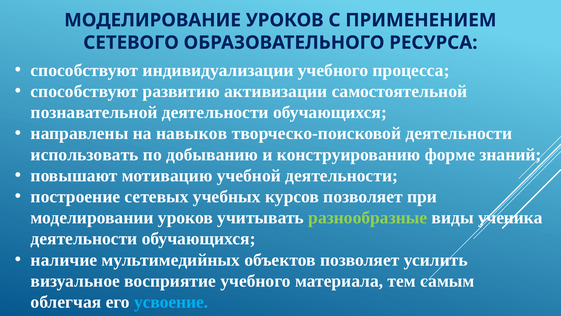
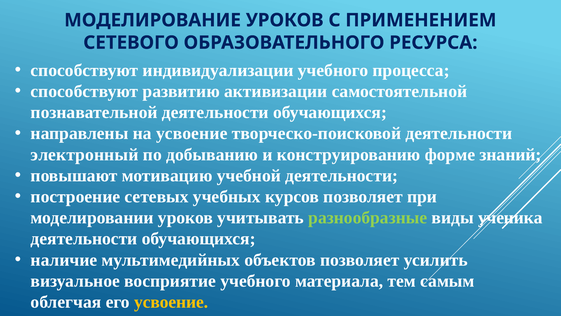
на навыков: навыков -> усвоение (192, 133)
использовать: использовать -> электронный (85, 154)
усвоение colour: light blue -> yellow (171, 302)
